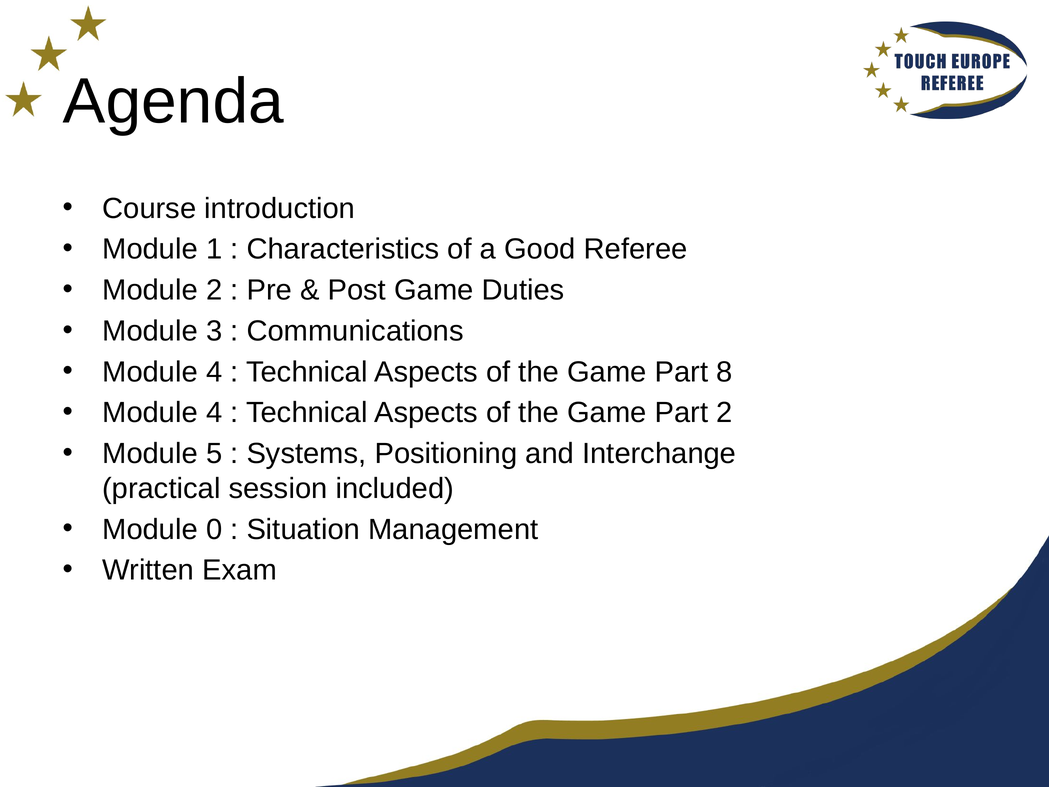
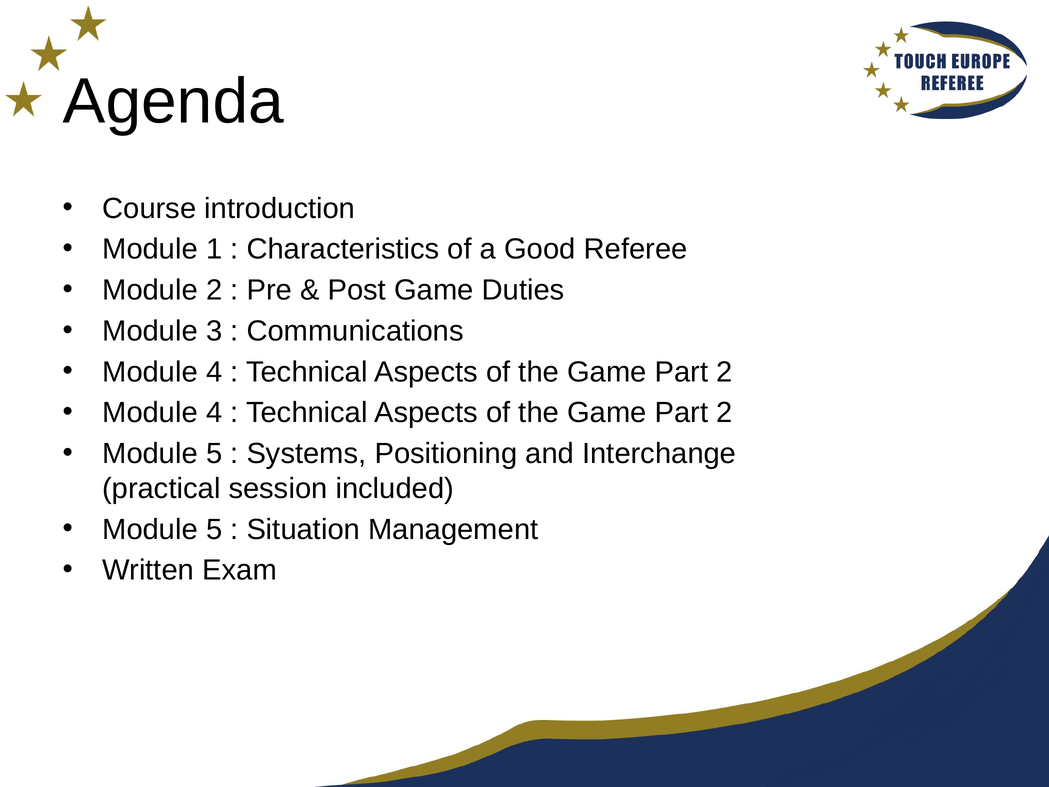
8: 8 -> 2 (724, 372)
0: 0 -> 5 (214, 529)
